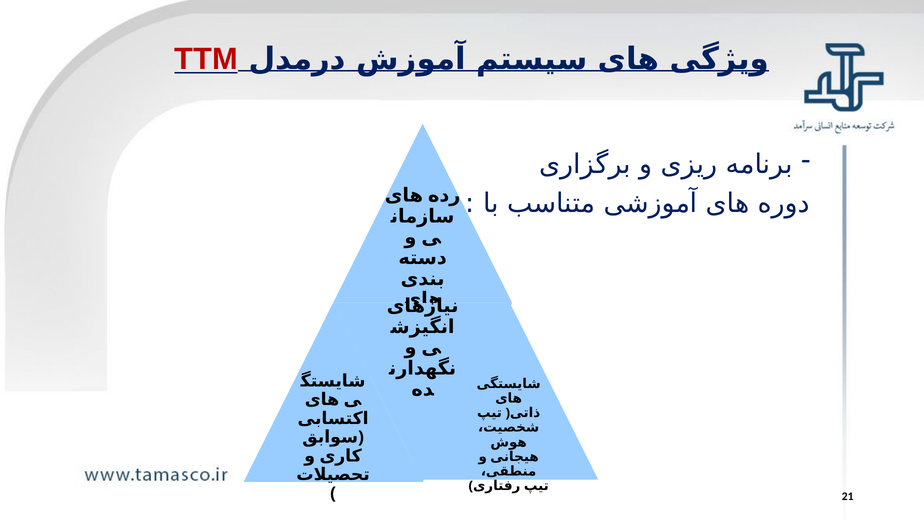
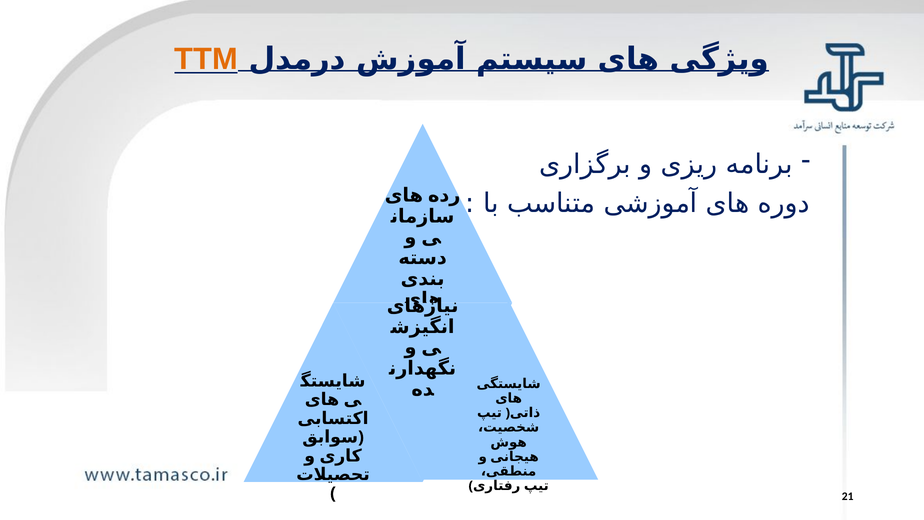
TTM colour: red -> orange (206, 59)
